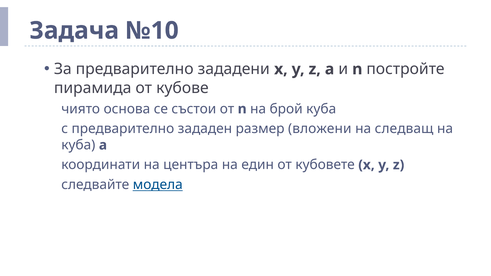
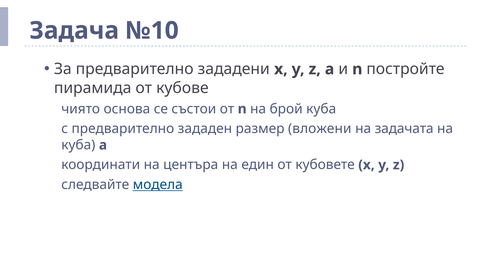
следващ: следващ -> задачата (404, 129)
